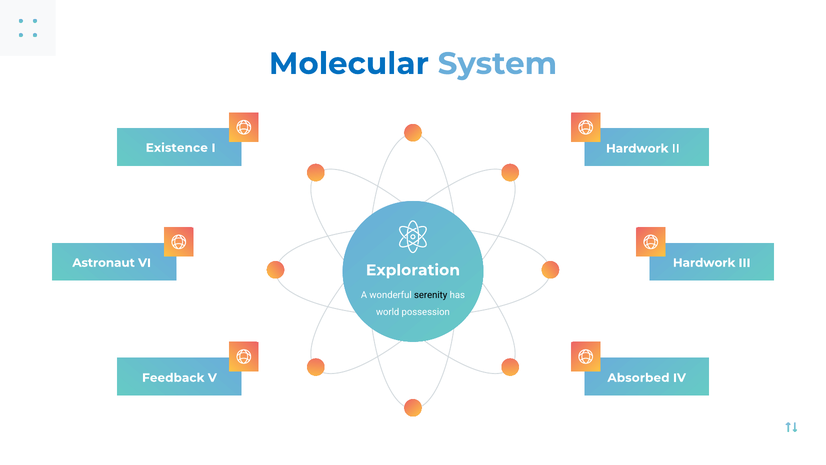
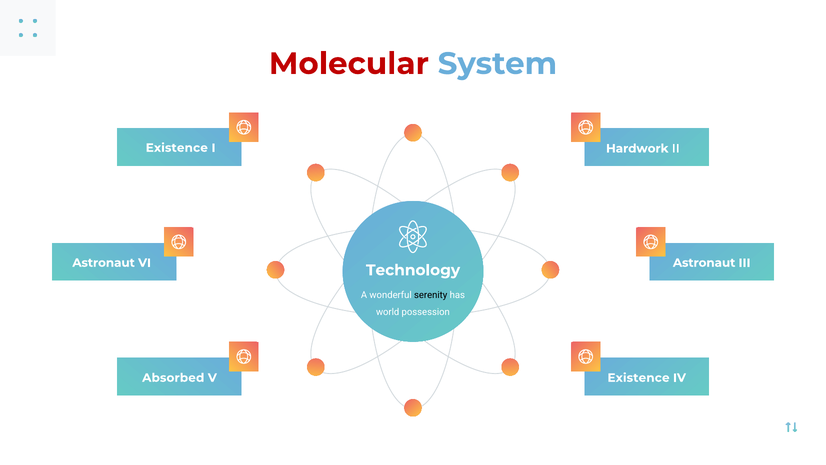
Molecular colour: blue -> red (349, 64)
Hardwork: Hardwork -> Astronaut (704, 263)
Exploration: Exploration -> Technology (413, 270)
Feedback: Feedback -> Absorbed (173, 378)
Absorbed: Absorbed -> Existence (639, 378)
